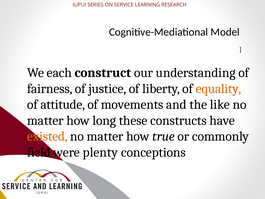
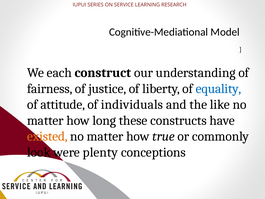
equality colour: orange -> blue (218, 89)
movements: movements -> individuals (132, 104)
field: field -> look (39, 152)
